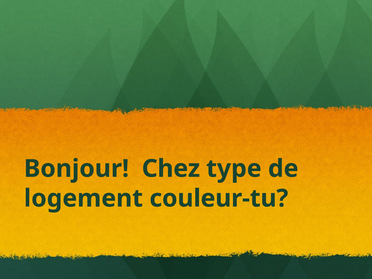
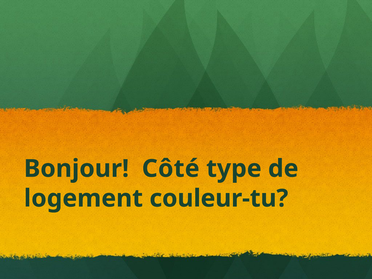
Chez: Chez -> Côté (171, 169)
